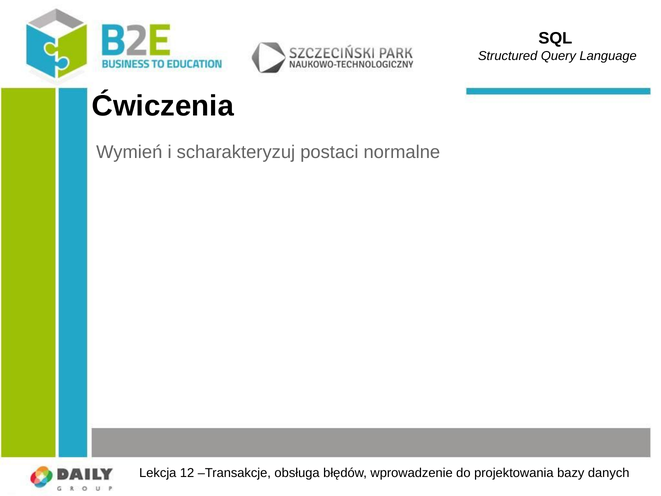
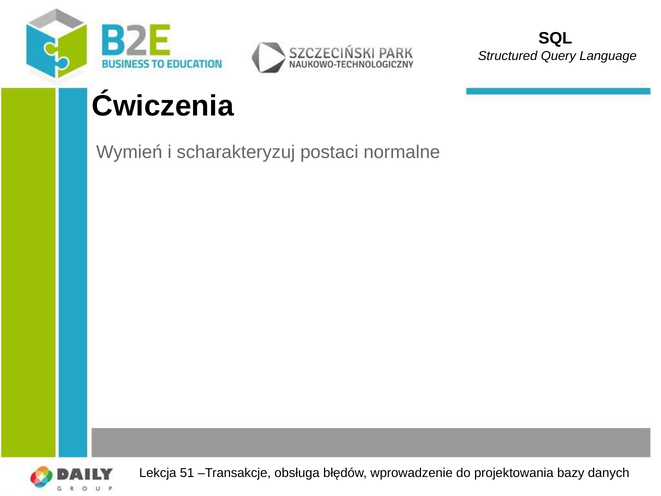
12: 12 -> 51 (187, 473)
